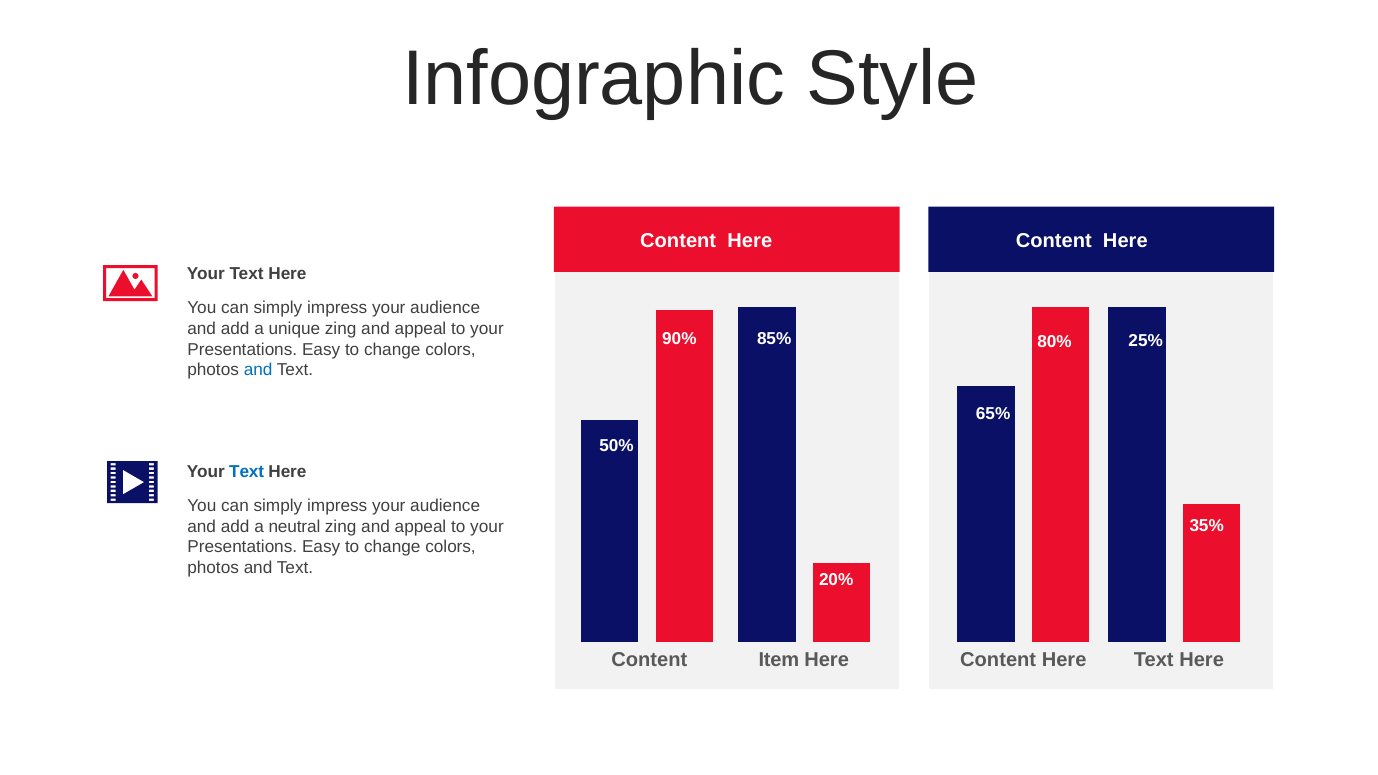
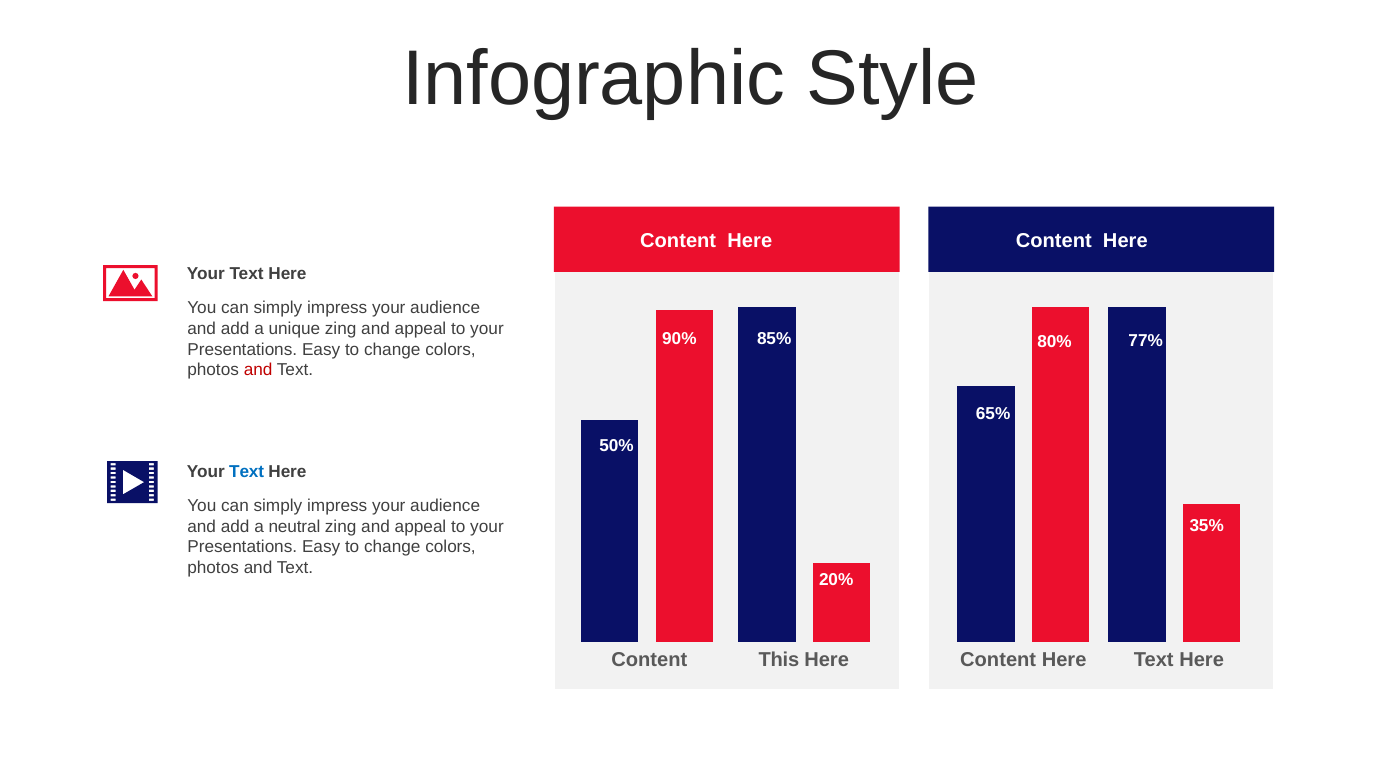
25%: 25% -> 77% (1146, 340)
and colour: blue -> red (258, 370)
Item: Item -> This (779, 660)
